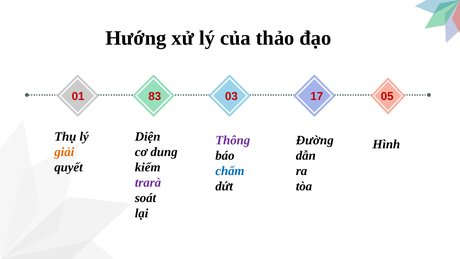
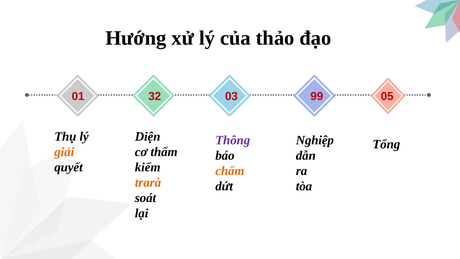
83: 83 -> 32 (155, 96)
17: 17 -> 99 (317, 96)
Đường: Đường -> Nghiệp (315, 140)
Hình: Hình -> Tổng (386, 144)
dung: dung -> thẩm (164, 152)
chấm colour: blue -> orange (230, 171)
trarà colour: purple -> orange (148, 182)
